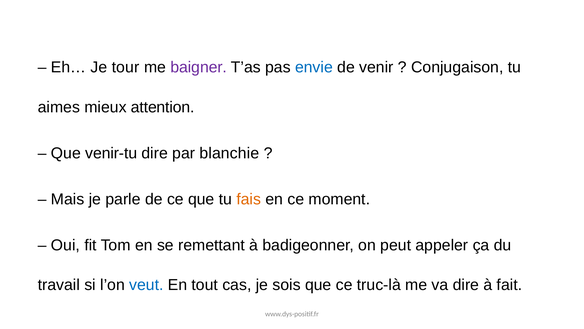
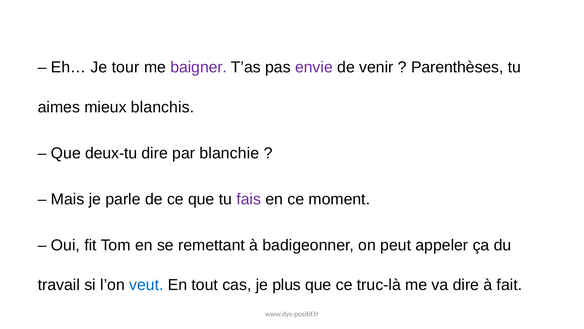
envie colour: blue -> purple (314, 67)
Conjugaison: Conjugaison -> Parenthèses (457, 67)
attention: attention -> blanchis (163, 107)
venir-tu: venir-tu -> deux-tu (111, 153)
fais colour: orange -> purple (249, 199)
sois: sois -> plus (287, 285)
